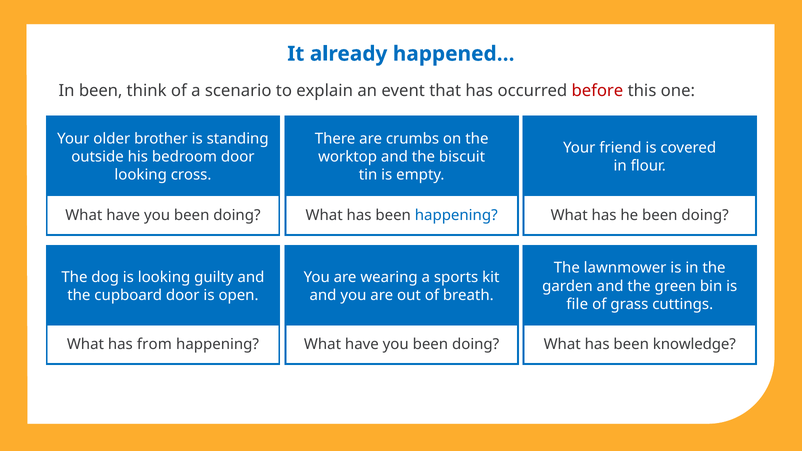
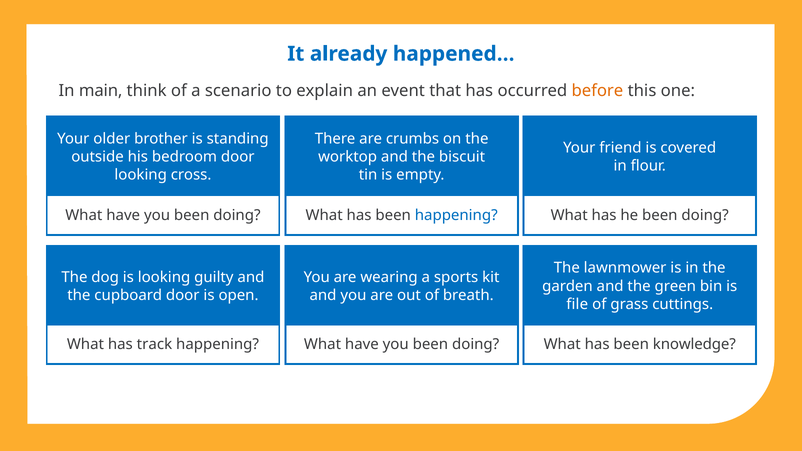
In been: been -> main (101, 91)
before colour: red -> orange (597, 91)
from: from -> track (154, 345)
